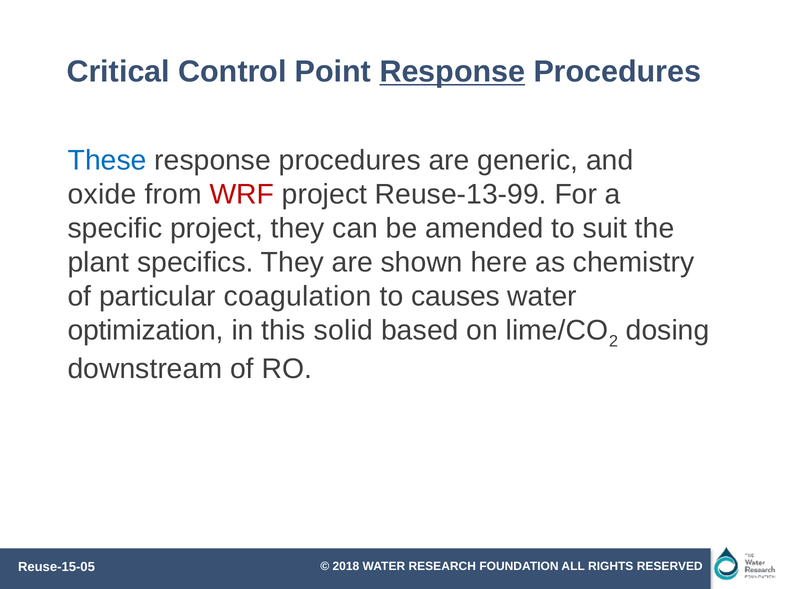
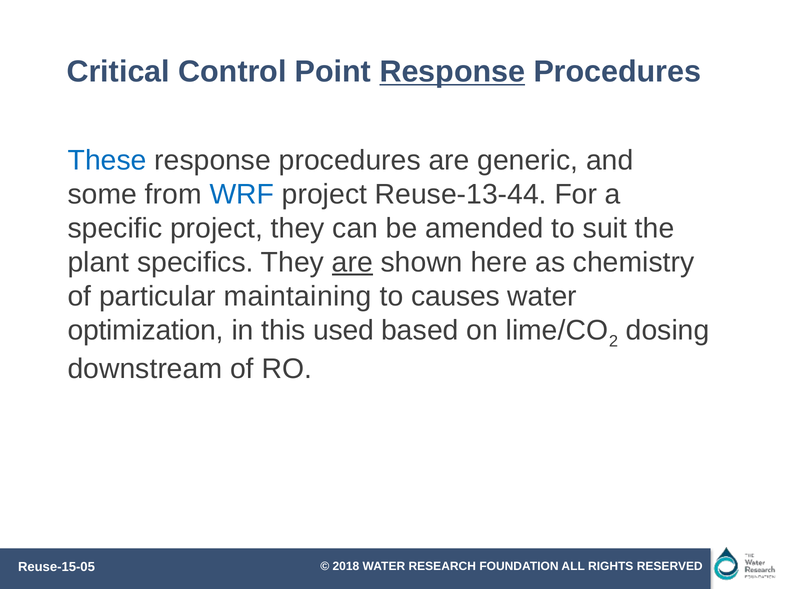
oxide: oxide -> some (102, 194)
WRF colour: red -> blue (242, 194)
Reuse-13-99: Reuse-13-99 -> Reuse-13-44 (461, 194)
are underline: none -> present (352, 262)
coagulation: coagulation -> maintaining (298, 296)
solid: solid -> used (344, 330)
